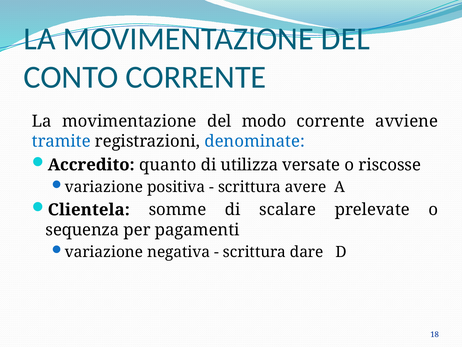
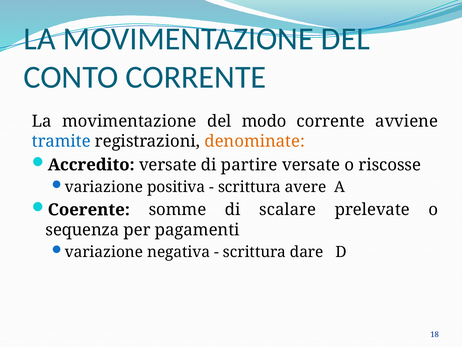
denominate colour: blue -> orange (255, 141)
Accredito quanto: quanto -> versate (168, 165)
utilizza: utilizza -> partire (249, 165)
Clientela: Clientela -> Coerente (89, 209)
